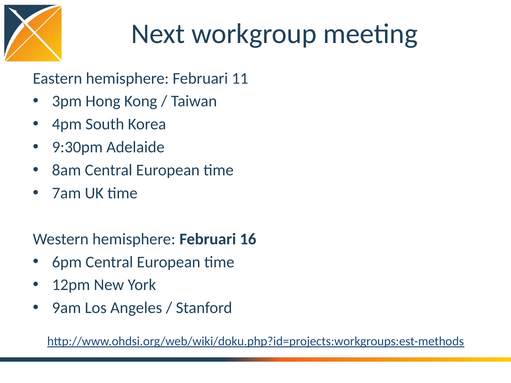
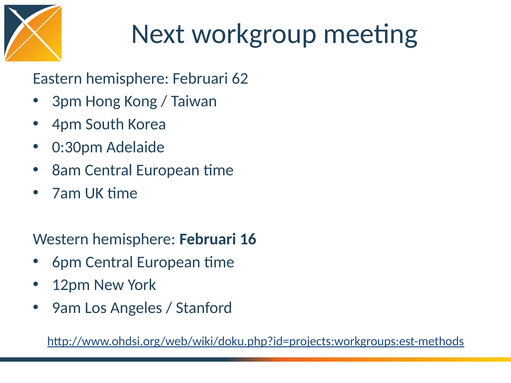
11: 11 -> 62 (240, 78)
9:30pm: 9:30pm -> 0:30pm (77, 147)
